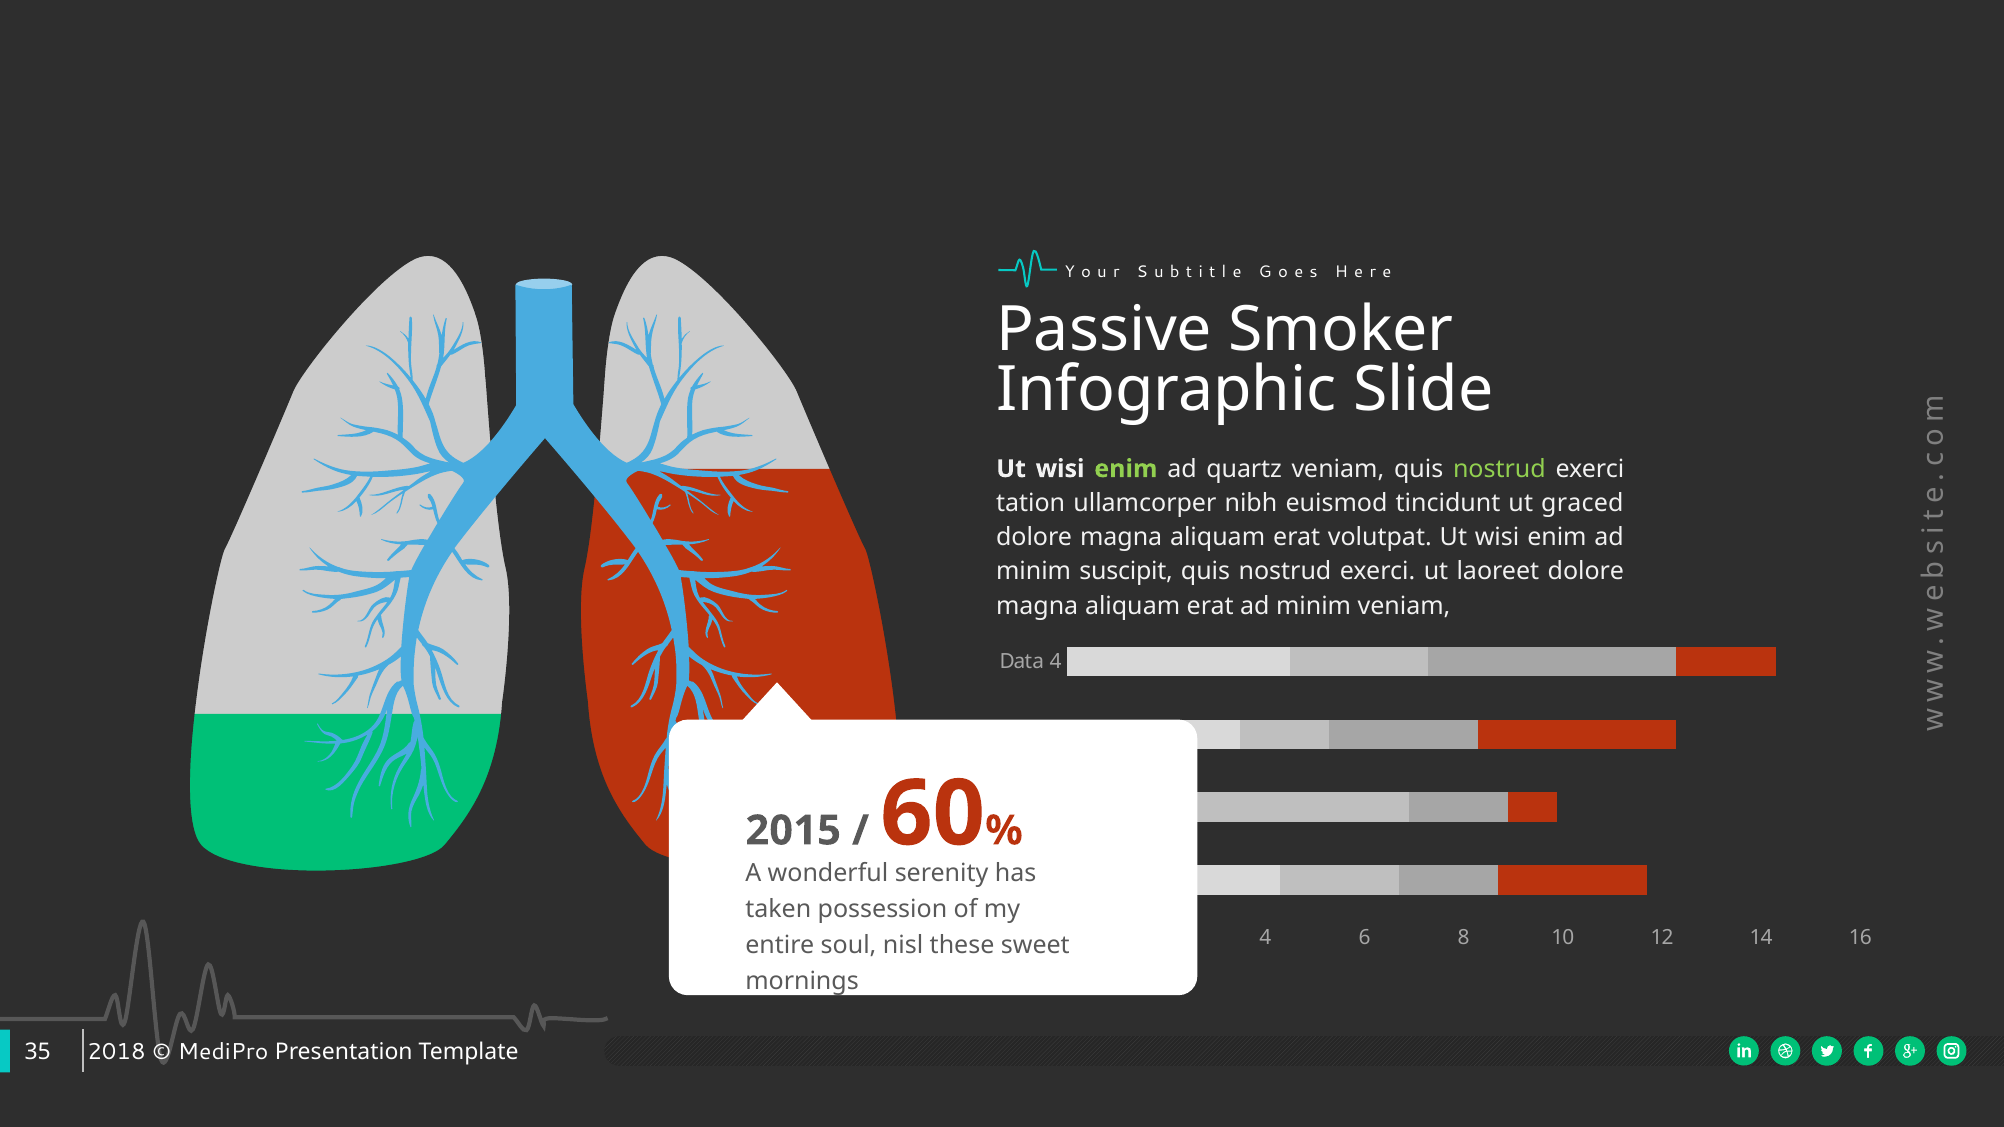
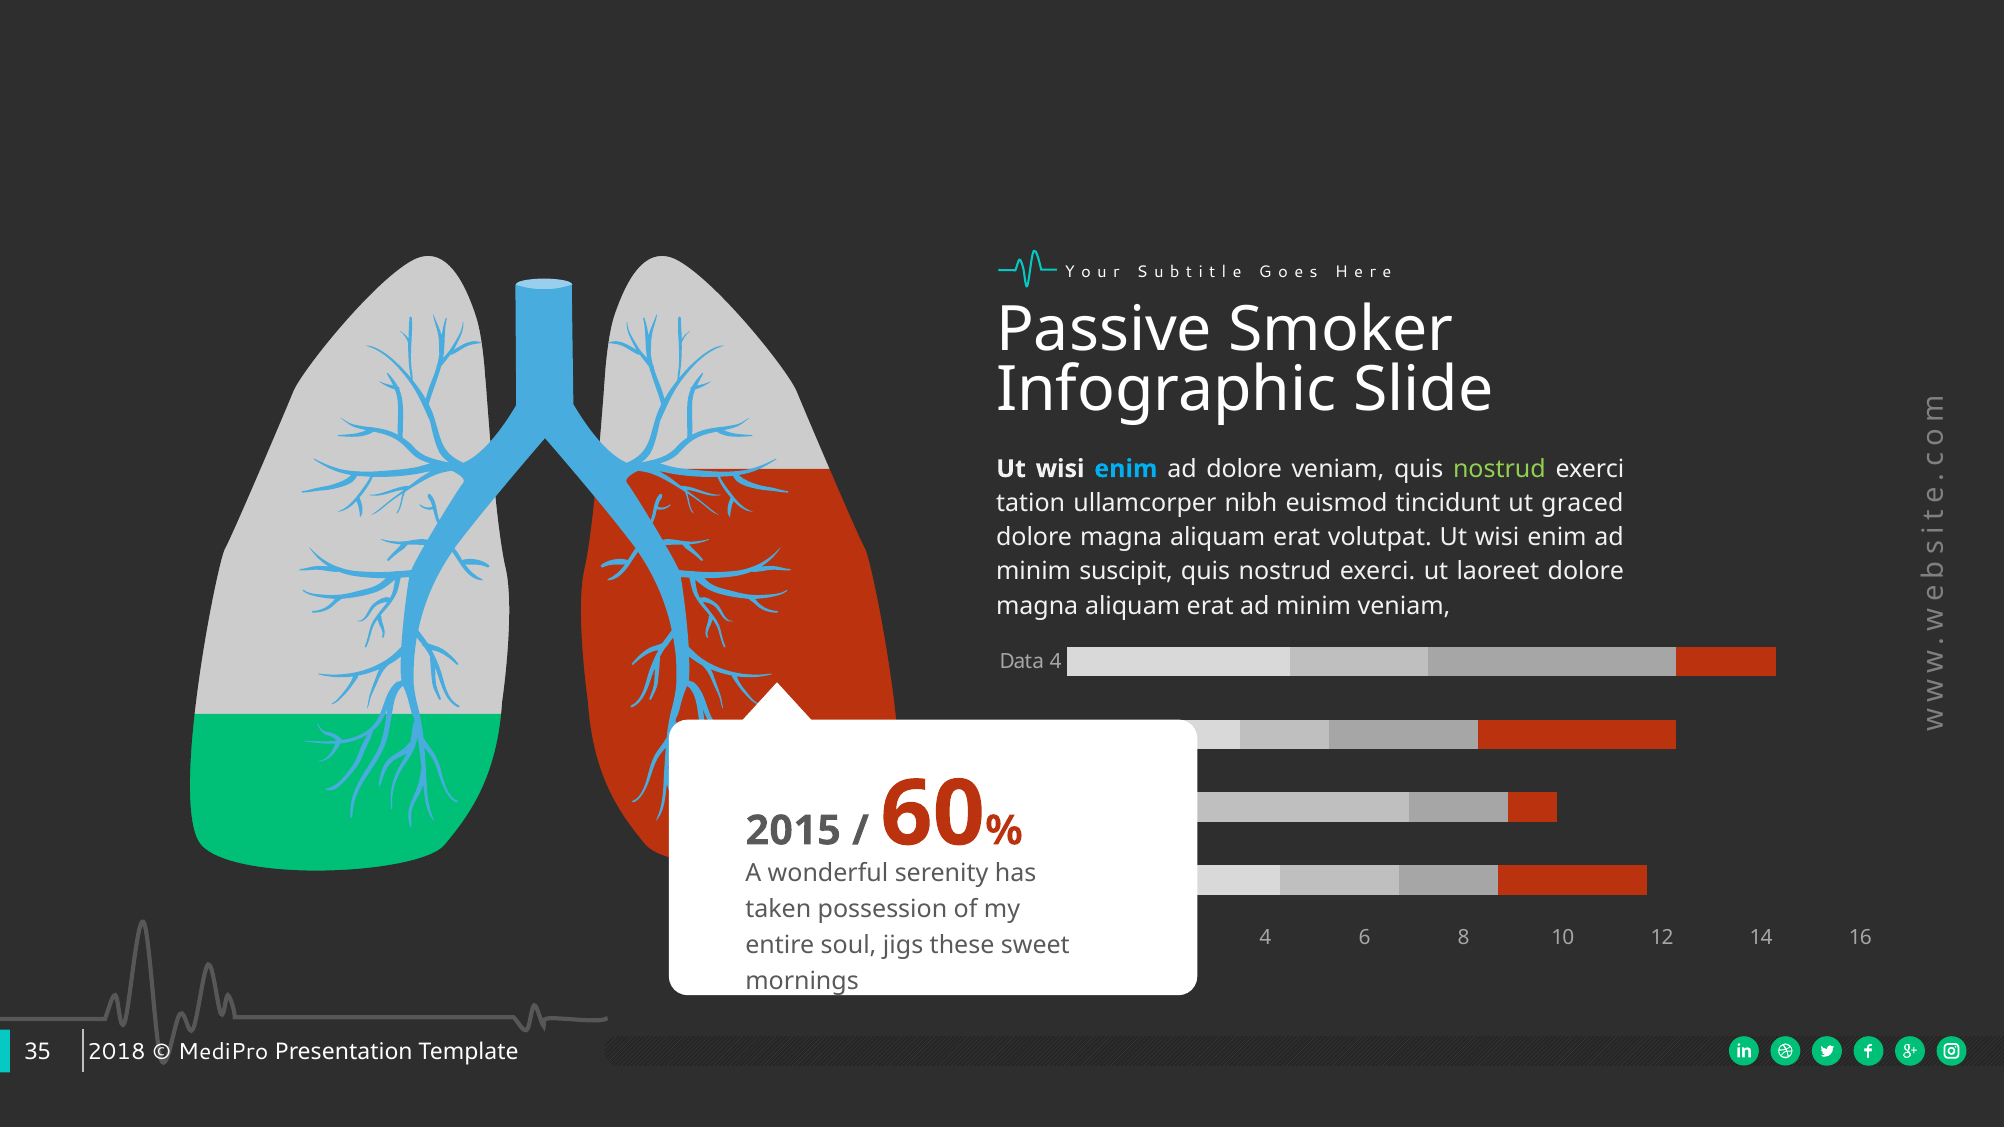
enim colour: light green -> light blue (1126, 469)
ad quartz: quartz -> dolore (1244, 469)
nisl: nisl -> jigs (903, 946)
